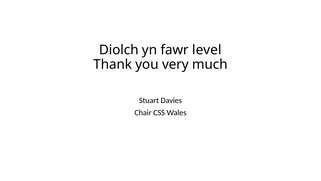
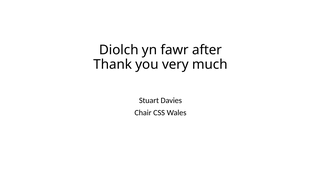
level: level -> after (207, 50)
